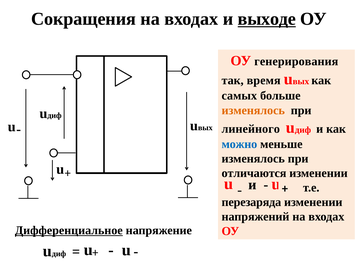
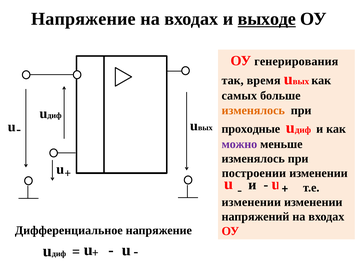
Сокращения: Сокращения -> Напряжение (83, 19)
линейного: линейного -> проходные (251, 129)
можно colour: blue -> purple (239, 144)
отличаются: отличаются -> построении (254, 173)
перезаряда: перезаряда -> изменении (251, 202)
Дифференциальное underline: present -> none (69, 230)
